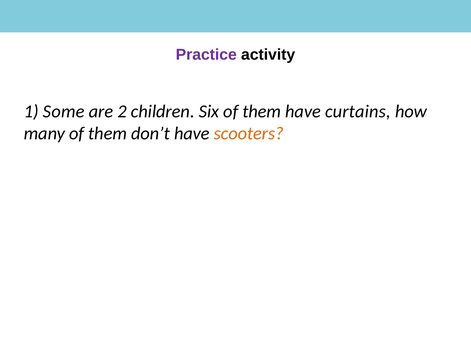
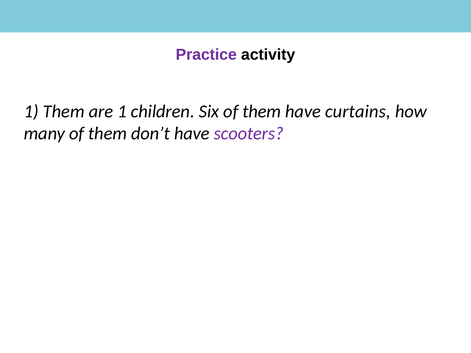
1 Some: Some -> Them (64, 112)
are 2: 2 -> 1 (122, 112)
scooters colour: orange -> purple (249, 134)
